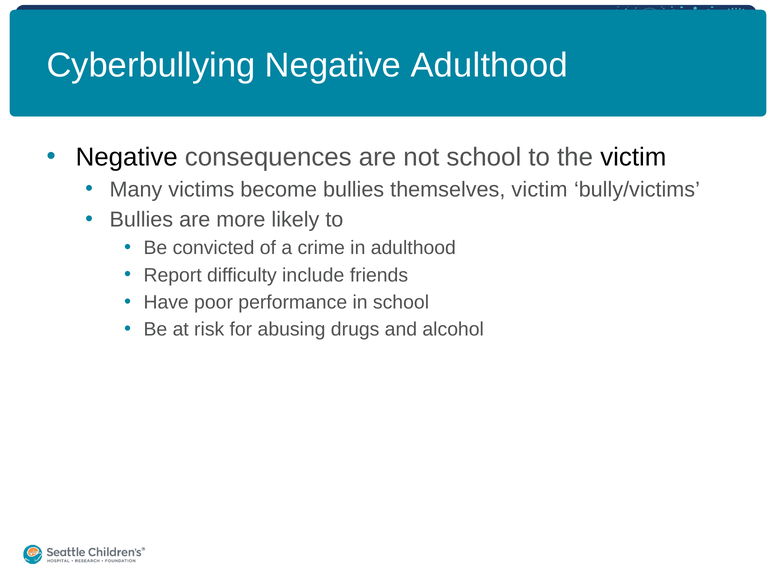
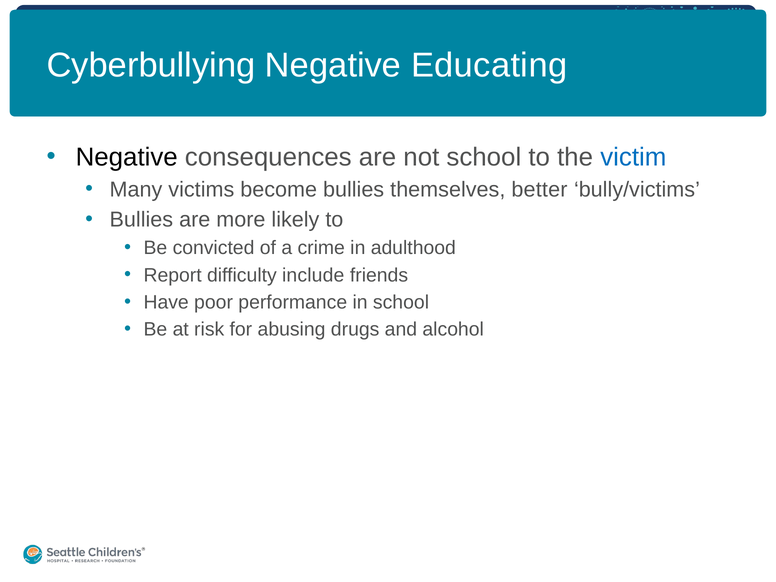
Negative Adulthood: Adulthood -> Educating (489, 65)
victim colour: black -> blue (633, 157)
themselves victim: victim -> better (539, 189)
